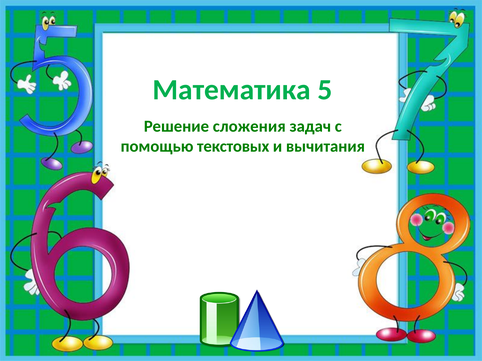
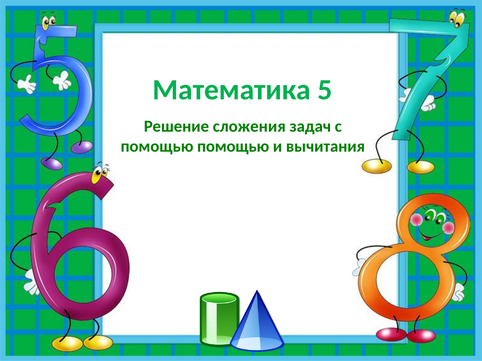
помощью текстовых: текстовых -> помощью (233, 147)
